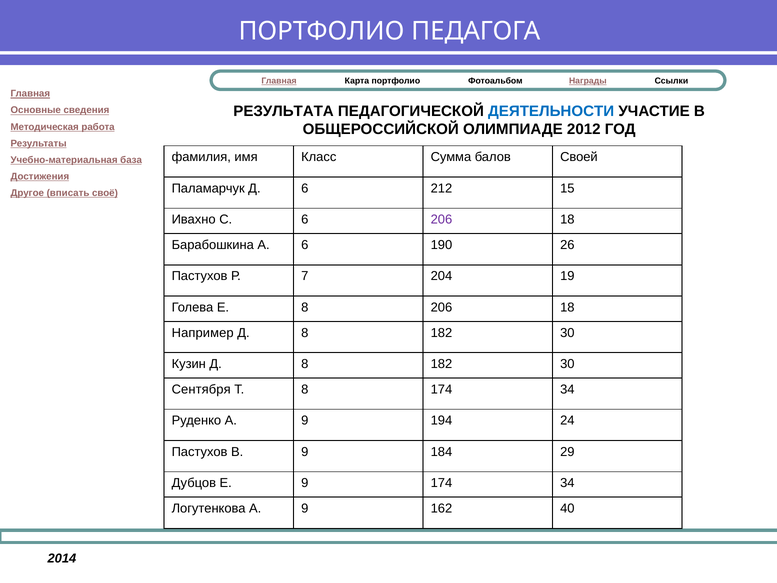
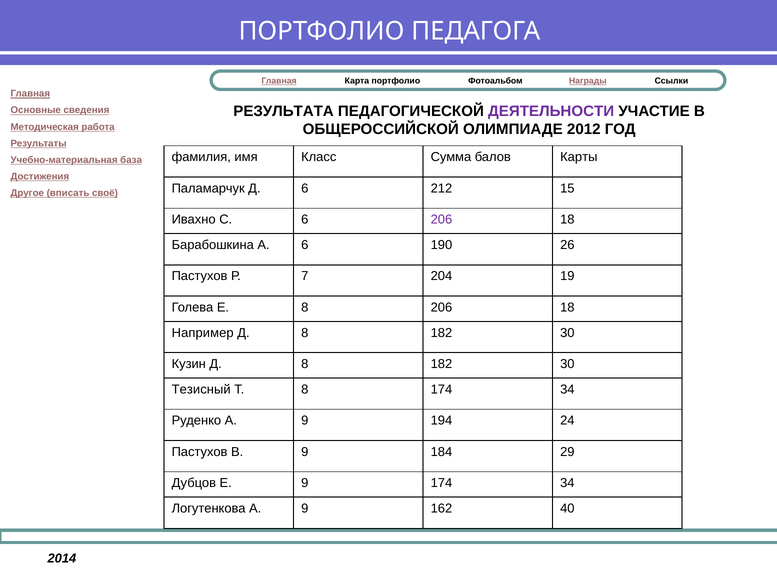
ДЕЯТЕЛЬНОСТИ colour: blue -> purple (551, 111)
Своей: Своей -> Карты (579, 157)
Сентября: Сентября -> Тезисный (201, 389)
